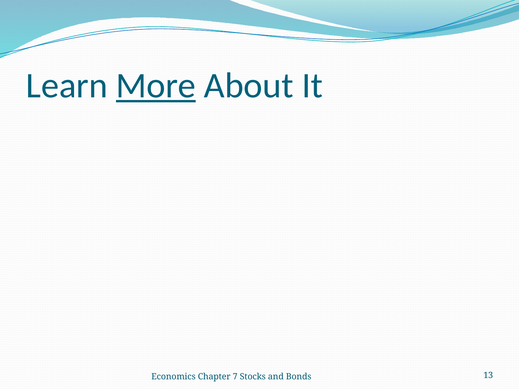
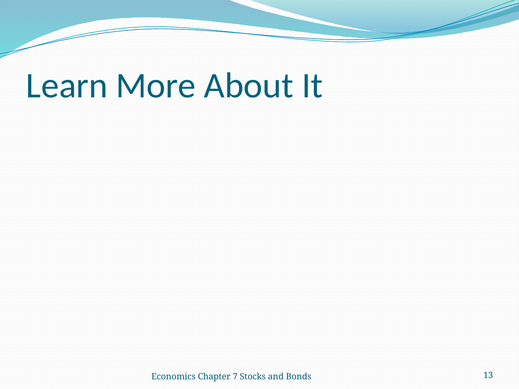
More underline: present -> none (156, 86)
